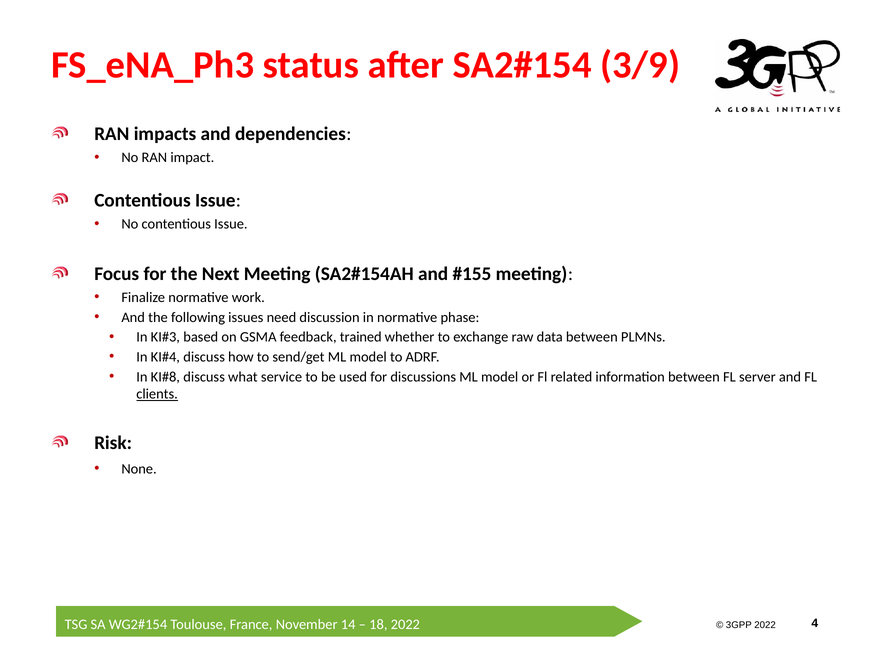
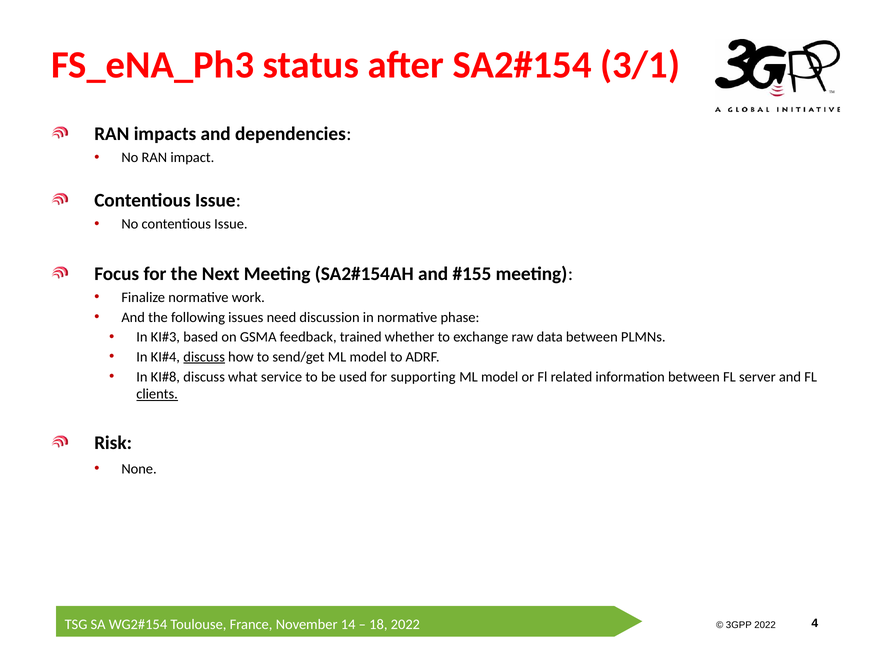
3/9: 3/9 -> 3/1 (640, 65)
discuss underline: none -> present (204, 357)
discussions: discussions -> supporting (423, 377)
